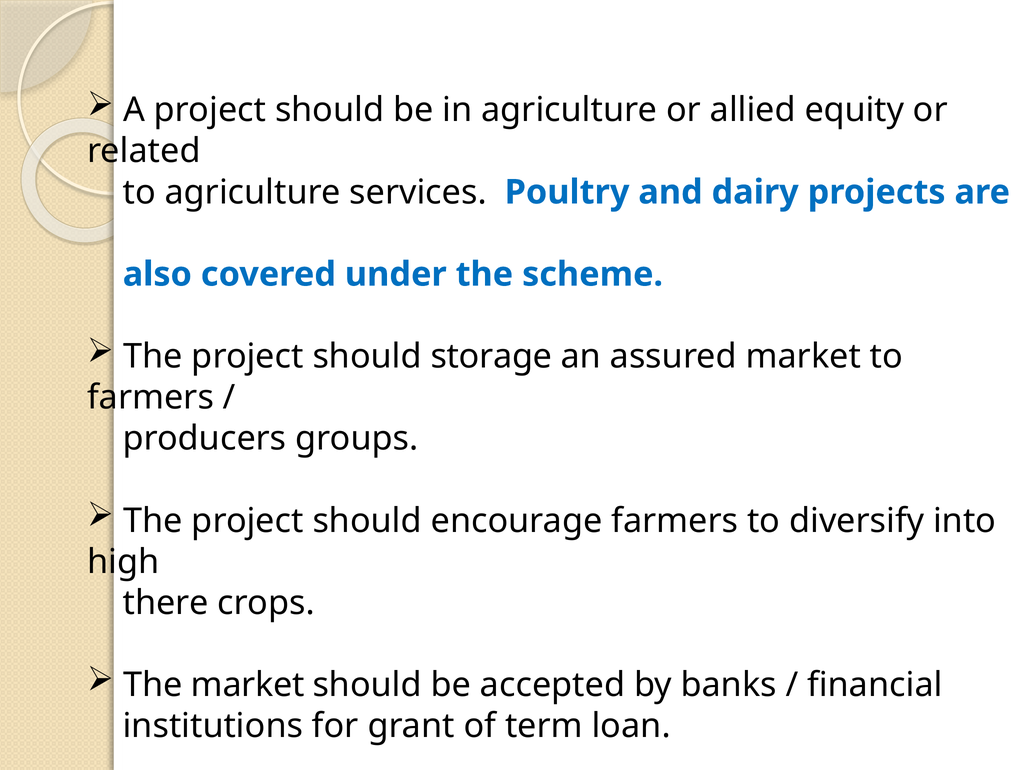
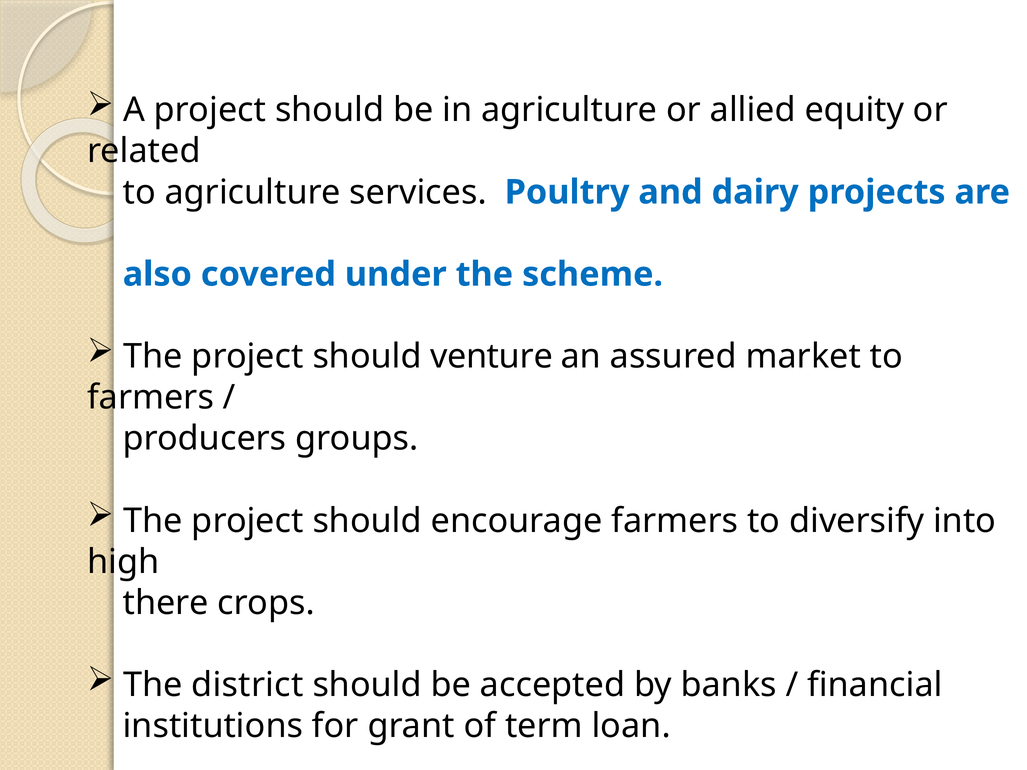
storage: storage -> venture (491, 357)
The market: market -> district (247, 685)
